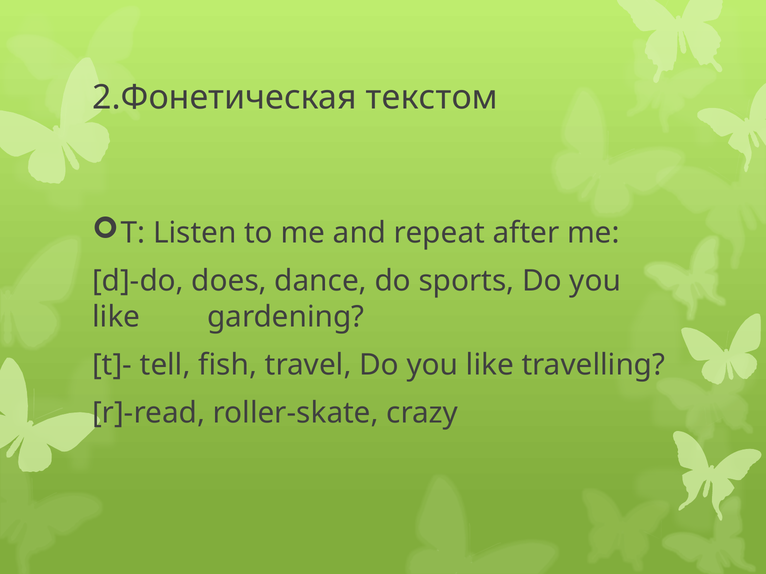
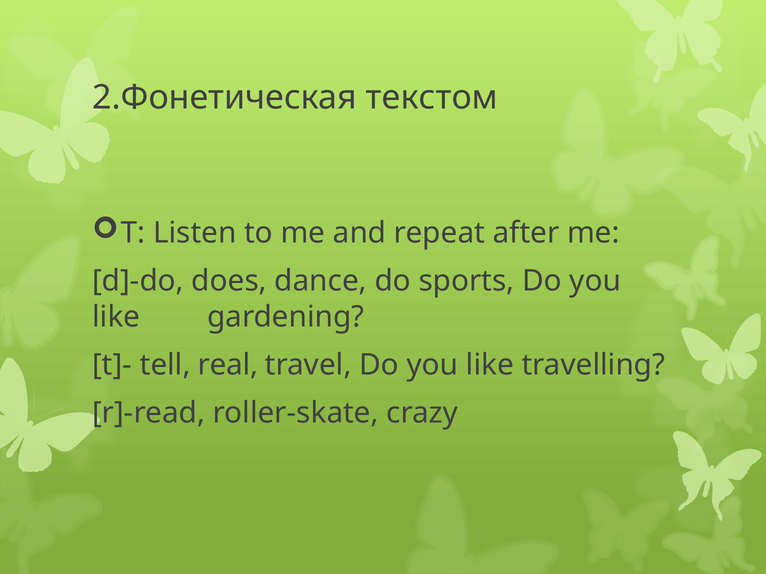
fish: fish -> real (228, 365)
